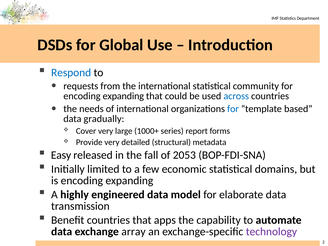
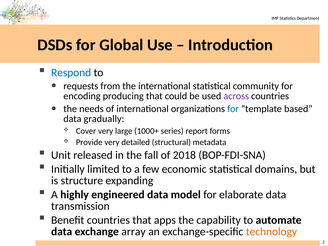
expanding: expanding -> producing (123, 96)
across colour: blue -> purple (236, 96)
Easy: Easy -> Unit (61, 155)
2053: 2053 -> 2018 (184, 155)
is encoding: encoding -> structure (82, 181)
technology colour: purple -> orange (271, 232)
